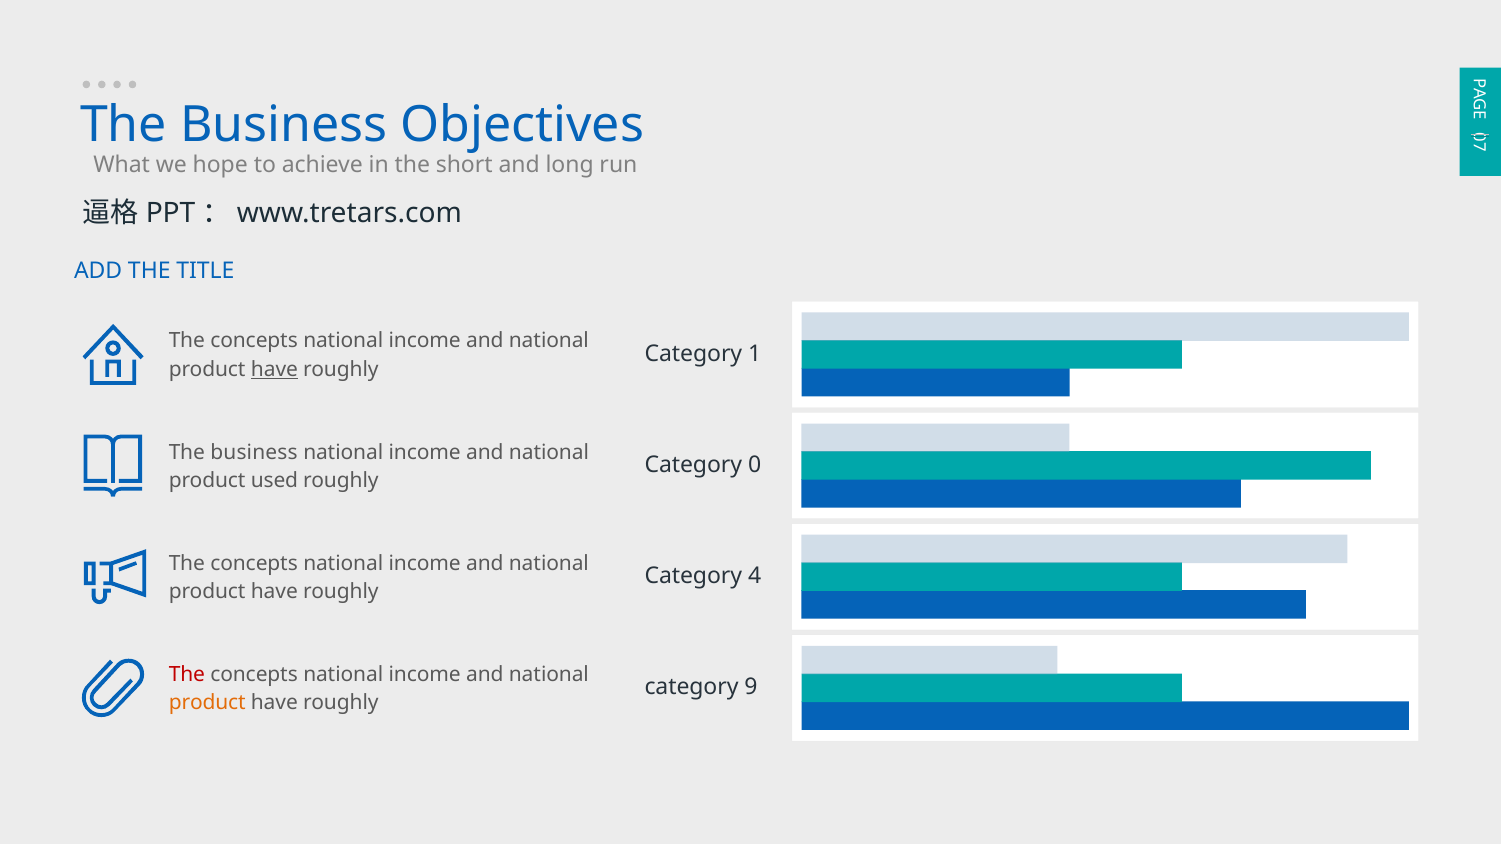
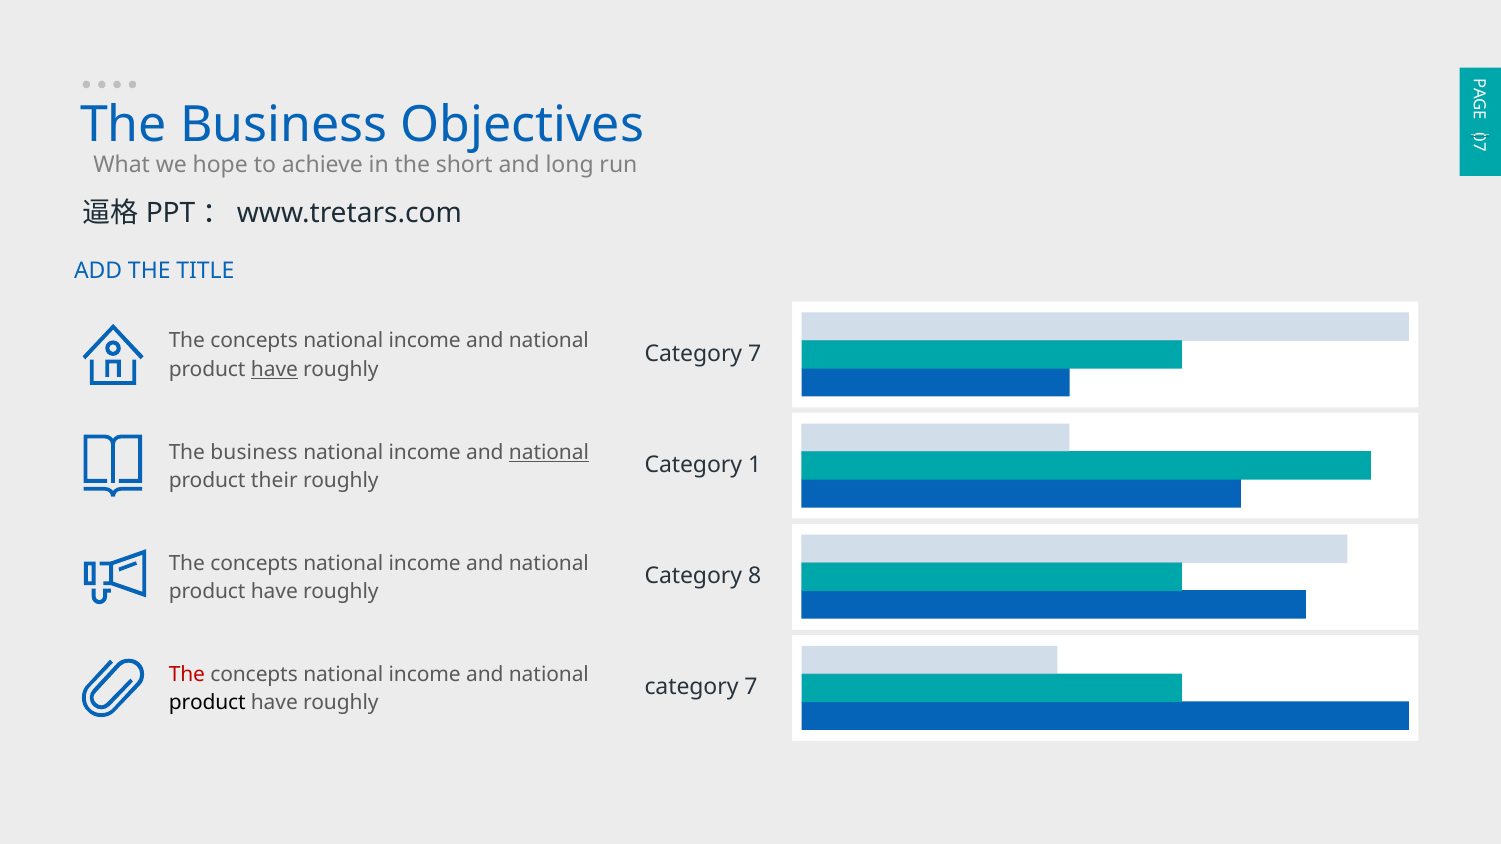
1: 1 -> 7 (755, 354)
national underline: none -> present (549, 452)
Category 0: 0 -> 1 (755, 465)
used: used -> their (274, 481)
4: 4 -> 8 (755, 576)
9: 9 -> 7 (751, 687)
product colour: orange -> black (207, 703)
